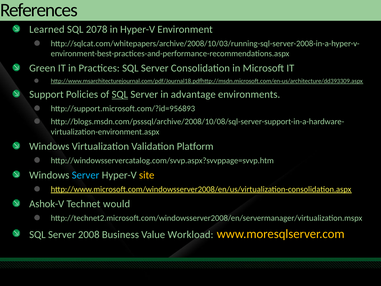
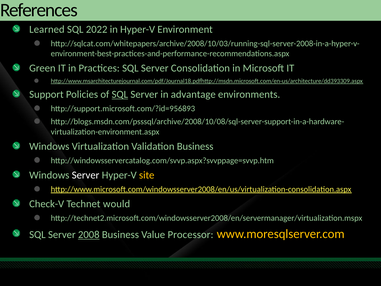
2078: 2078 -> 2022 (97, 29)
Validation Platform: Platform -> Business (195, 146)
Server colour: light blue -> white (86, 175)
Ashok-V: Ashok-V -> Check-V (47, 204)
2008 underline: none -> present (89, 235)
Workload: Workload -> Processor (191, 235)
